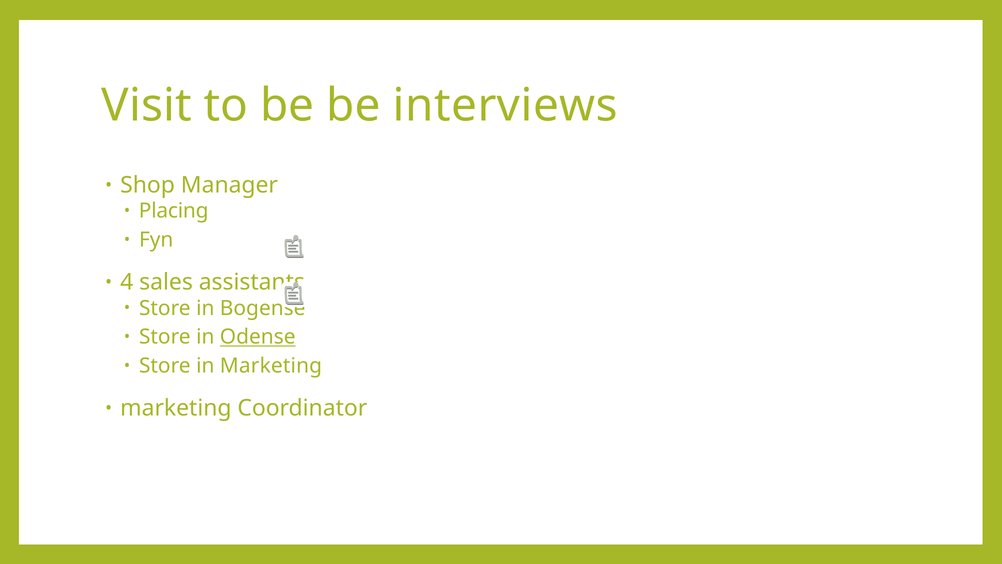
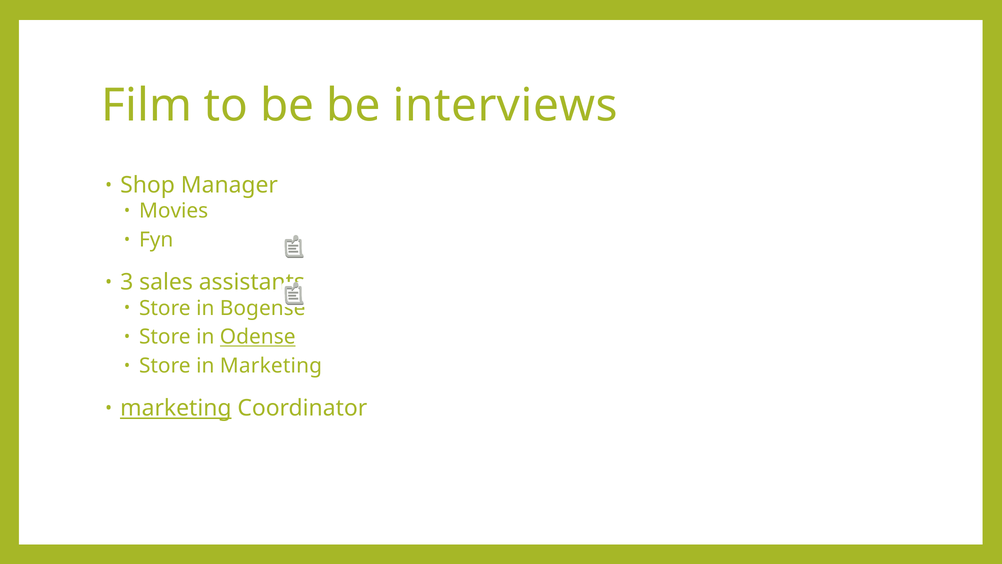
Visit: Visit -> Film (147, 106)
Placing: Placing -> Movies (174, 211)
4: 4 -> 3 (127, 282)
marketing underline: none -> present (176, 408)
